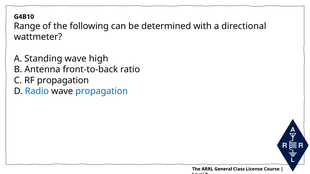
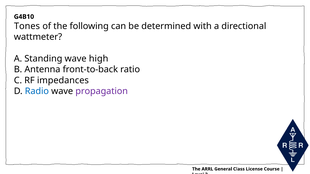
Range: Range -> Tones (27, 26)
RF propagation: propagation -> impedances (63, 81)
propagation colour: blue -> purple (102, 91)
